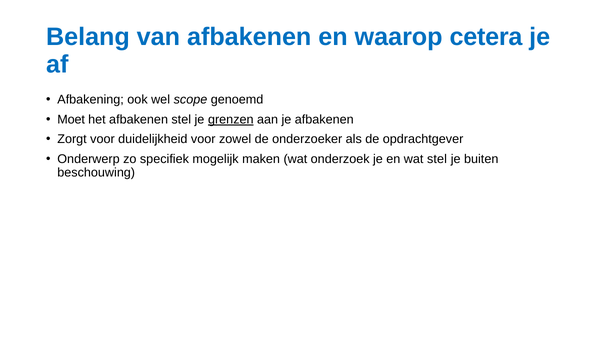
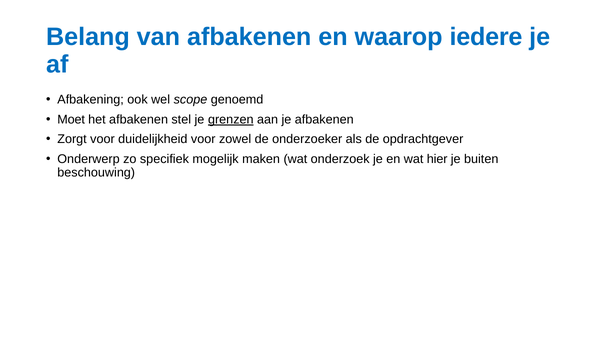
cetera: cetera -> iedere (486, 37)
wat stel: stel -> hier (437, 159)
